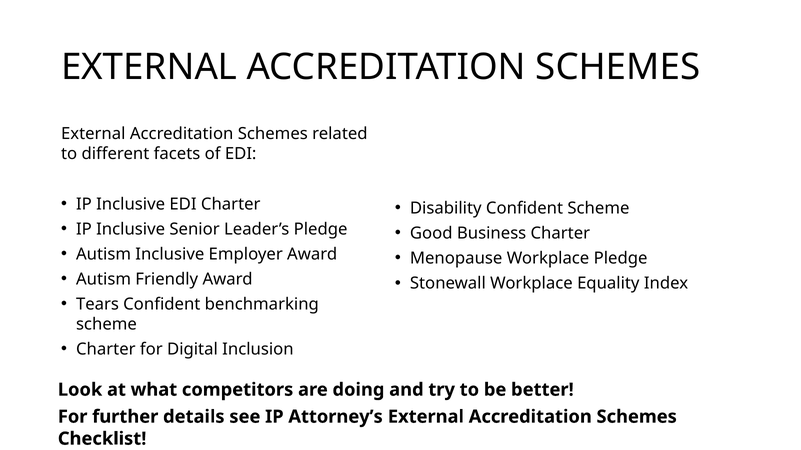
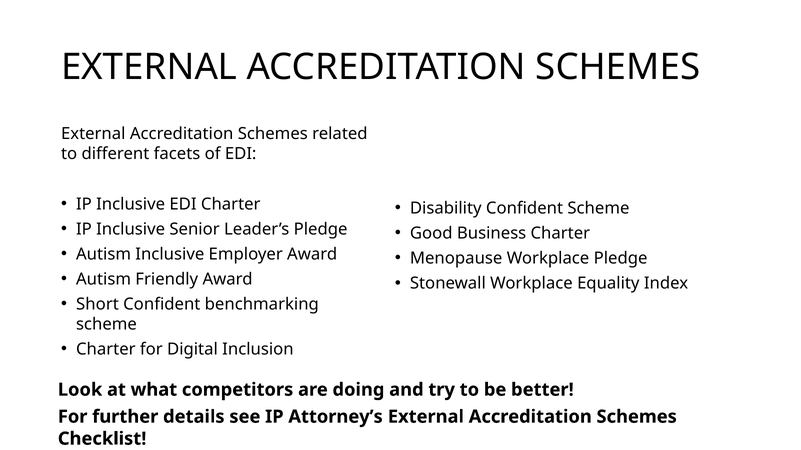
Tears: Tears -> Short (97, 304)
